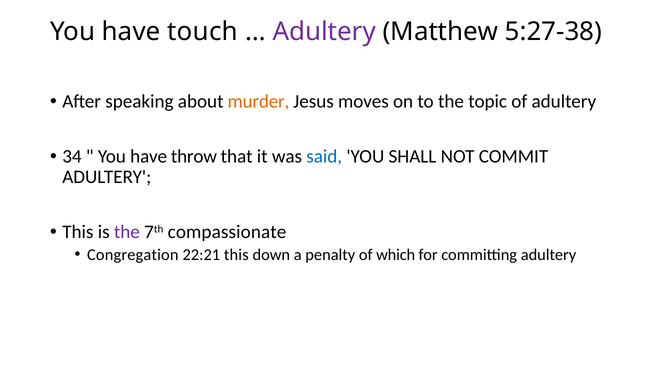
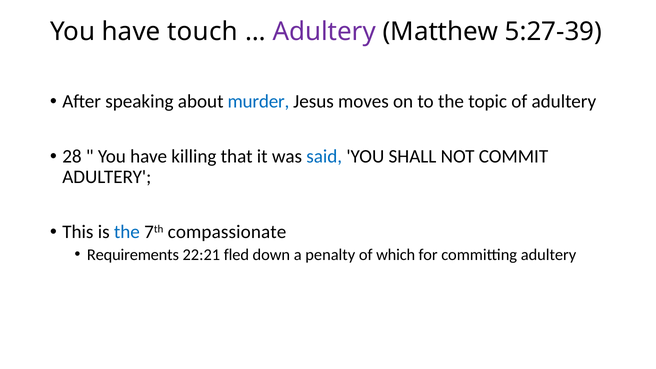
5:27-38: 5:27-38 -> 5:27-39 (553, 32)
murder colour: orange -> blue (258, 102)
34: 34 -> 28 (72, 157)
throw: throw -> killing (194, 157)
the colour: purple -> blue (127, 232)
Congregation: Congregation -> Requirements (133, 255)
22:21 this: this -> fled (236, 255)
